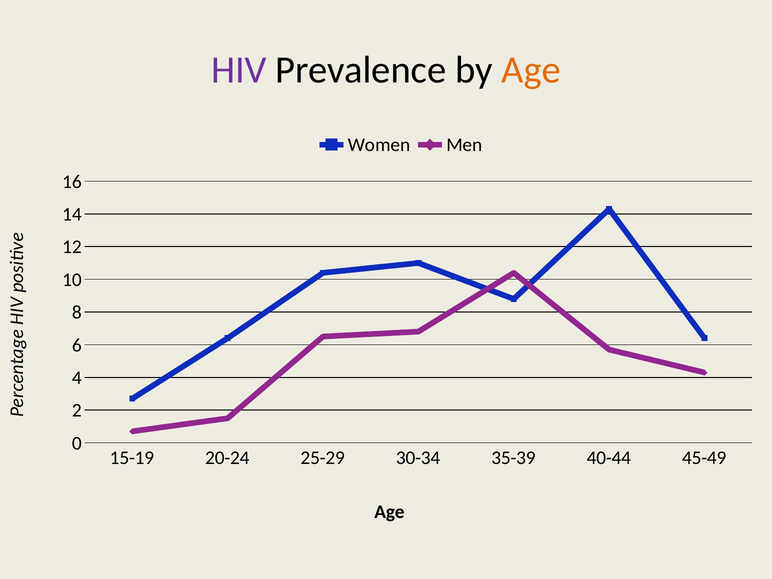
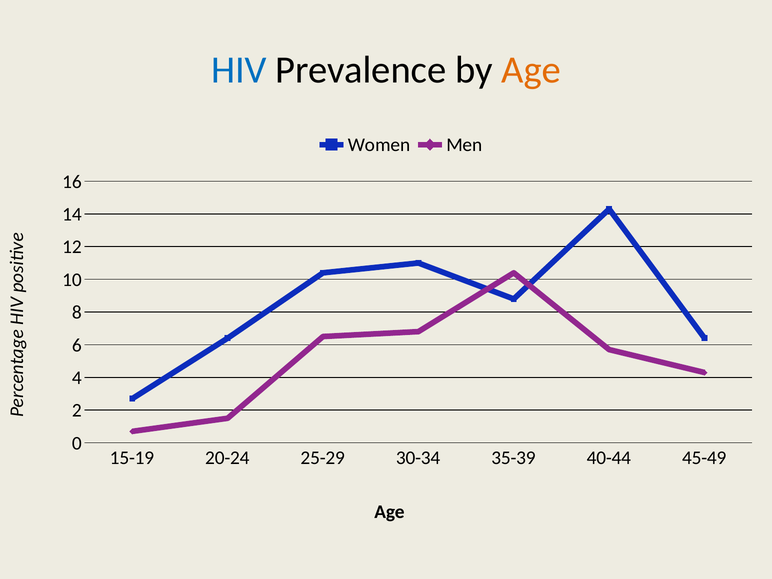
HIV colour: purple -> blue (239, 70)
